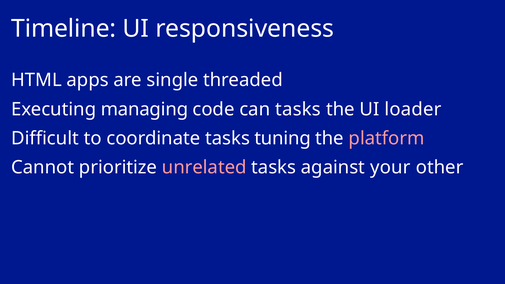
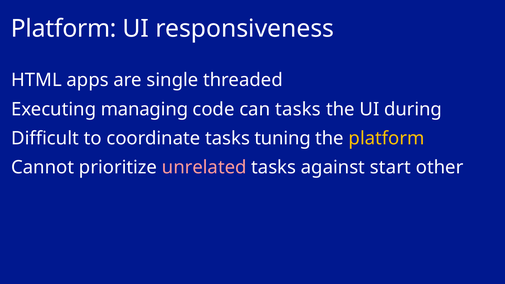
Timeline: Timeline -> Platform (64, 29)
loader: loader -> during (413, 109)
platform colour: pink -> yellow (387, 138)
your: your -> start (390, 167)
